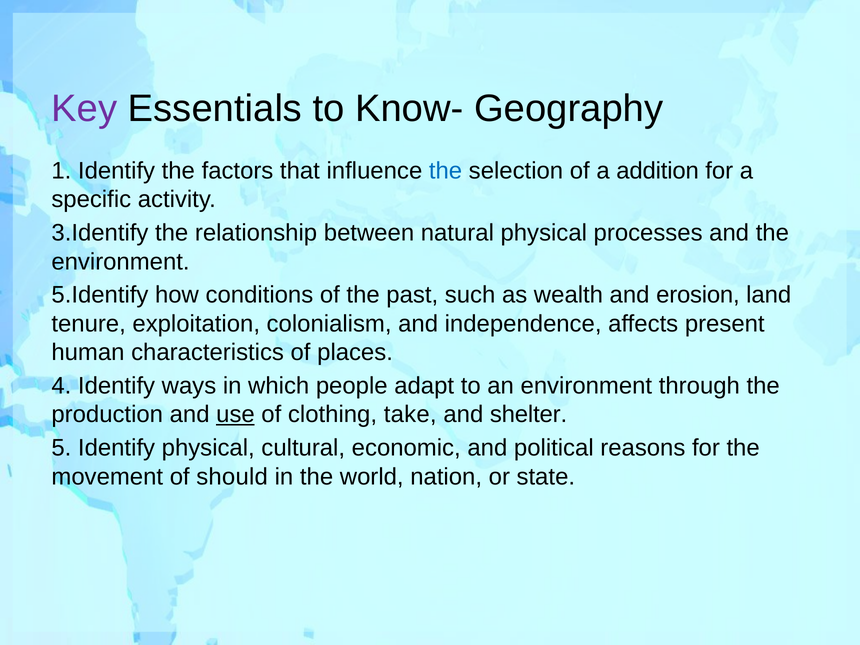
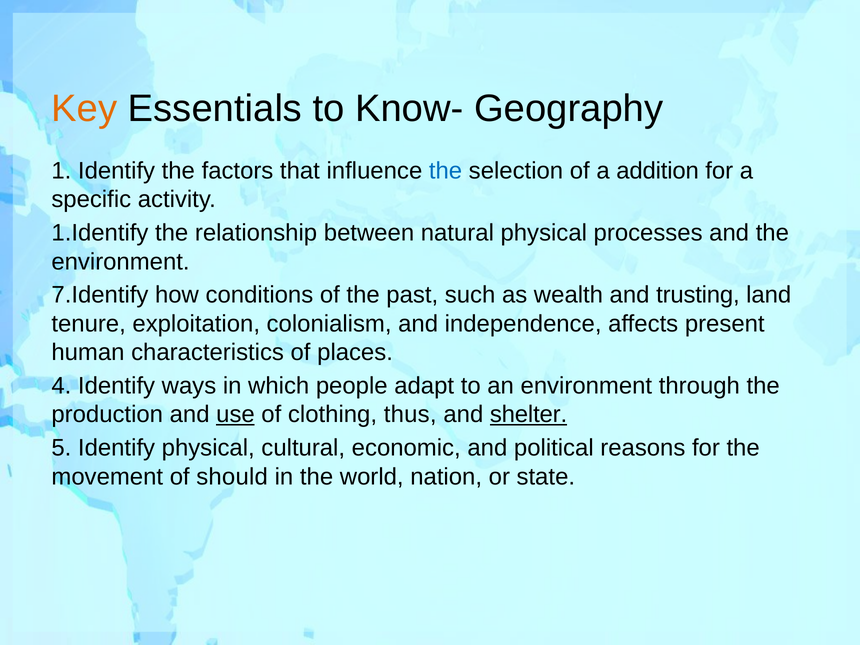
Key colour: purple -> orange (84, 109)
3.Identify: 3.Identify -> 1.Identify (100, 233)
5.Identify: 5.Identify -> 7.Identify (100, 295)
erosion: erosion -> trusting (698, 295)
take: take -> thus (410, 415)
shelter underline: none -> present (529, 415)
